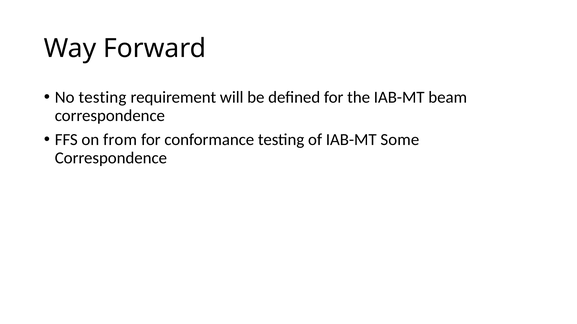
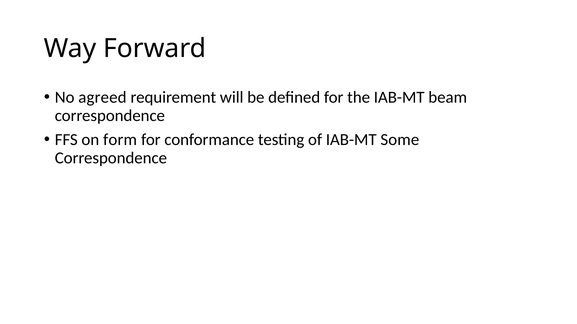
No testing: testing -> agreed (102, 98)
from: from -> form (120, 140)
